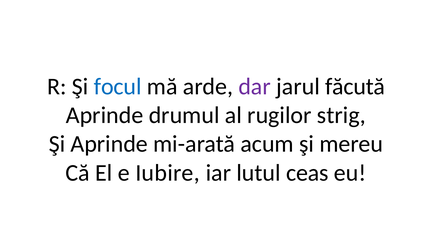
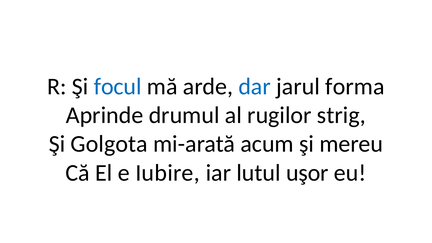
dar colour: purple -> blue (255, 86)
făcută: făcută -> forma (355, 86)
Şi Aprinde: Aprinde -> Golgota (109, 144)
ceas: ceas -> uşor (307, 173)
